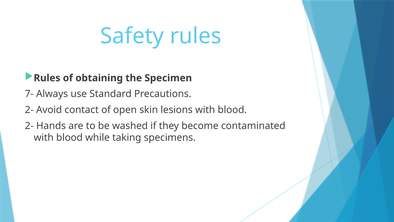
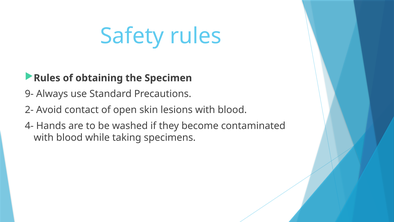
7-: 7- -> 9- (29, 94)
2-: 2- -> 4- (29, 126)
